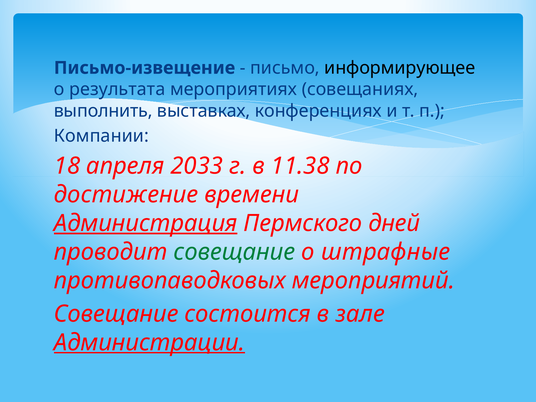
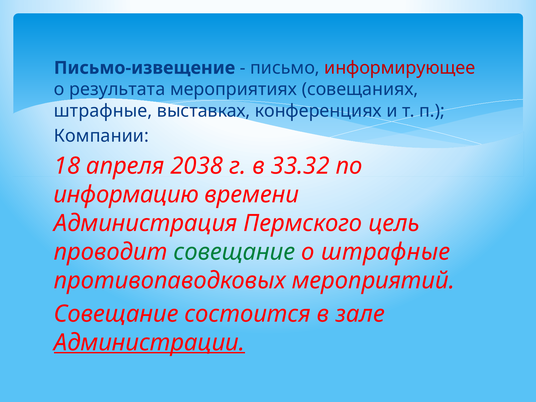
информирующее colour: black -> red (400, 68)
выполнить: выполнить -> штрафные (103, 111)
2033: 2033 -> 2038 (197, 166)
11.38: 11.38 -> 33.32 (300, 166)
достижение: достижение -> информацию (126, 195)
Администрация underline: present -> none (146, 223)
дней: дней -> цель (394, 223)
